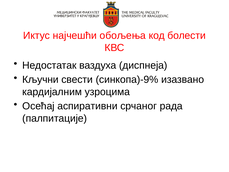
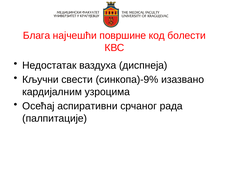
Иктус: Иктус -> Блага (37, 36)
обољења: обољења -> површине (123, 36)
